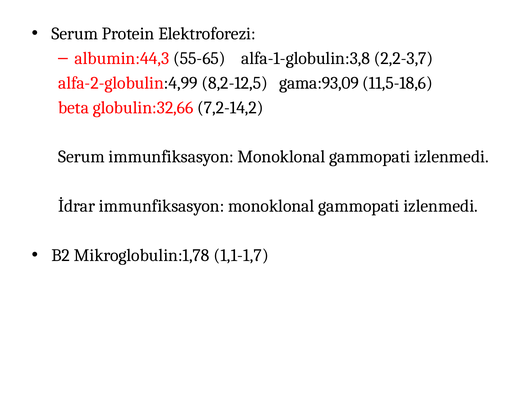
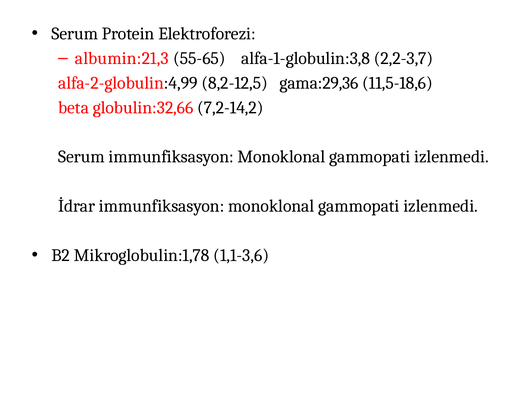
albumin:44,3: albumin:44,3 -> albumin:21,3 (122, 58)
gama:93,09: gama:93,09 -> gama:29,36 (319, 83)
1,1-1,7: 1,1-1,7 -> 1,1-3,6 (241, 255)
